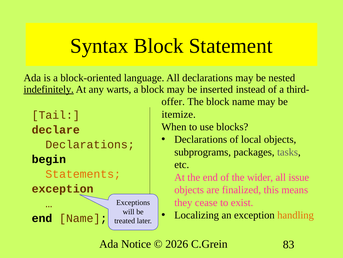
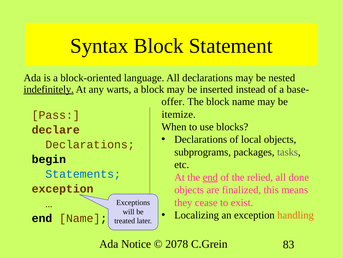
third-: third- -> base- (298, 89)
Tail: Tail -> Pass (56, 115)
Statements colour: orange -> blue (83, 174)
end underline: none -> present (210, 177)
wider: wider -> relied (260, 177)
issue: issue -> done (299, 177)
2026: 2026 -> 2078 (177, 243)
